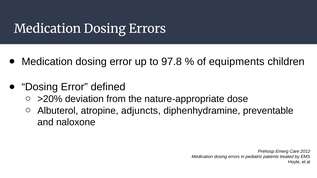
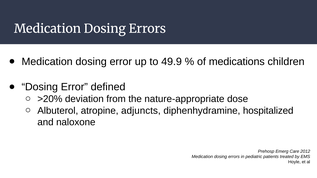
97.8: 97.8 -> 49.9 (172, 62)
equipments: equipments -> medications (237, 62)
preventable: preventable -> hospitalized (268, 111)
